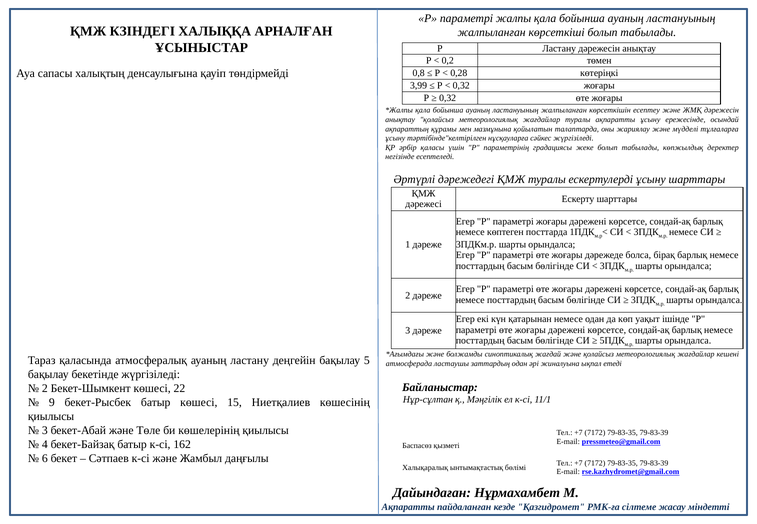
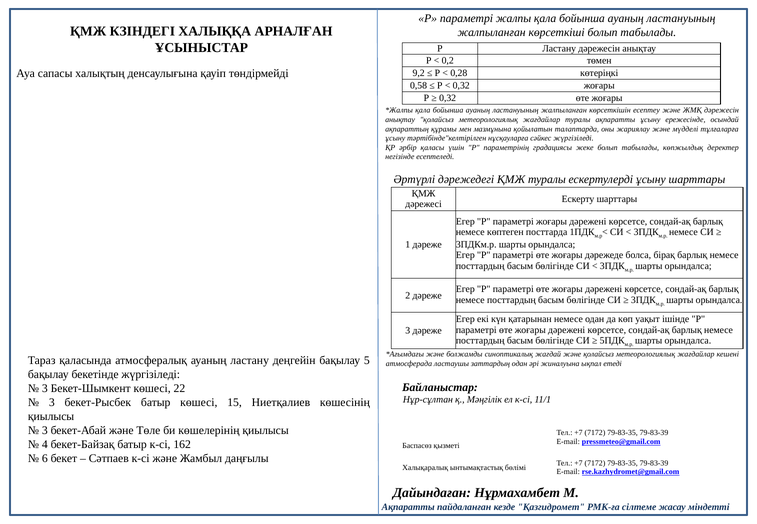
0,8: 0,8 -> 9,2 (419, 73)
3,99: 3,99 -> 0,58 (419, 86)
2: 2 -> 3 (45, 388)
9: 9 -> 3 (52, 402)
